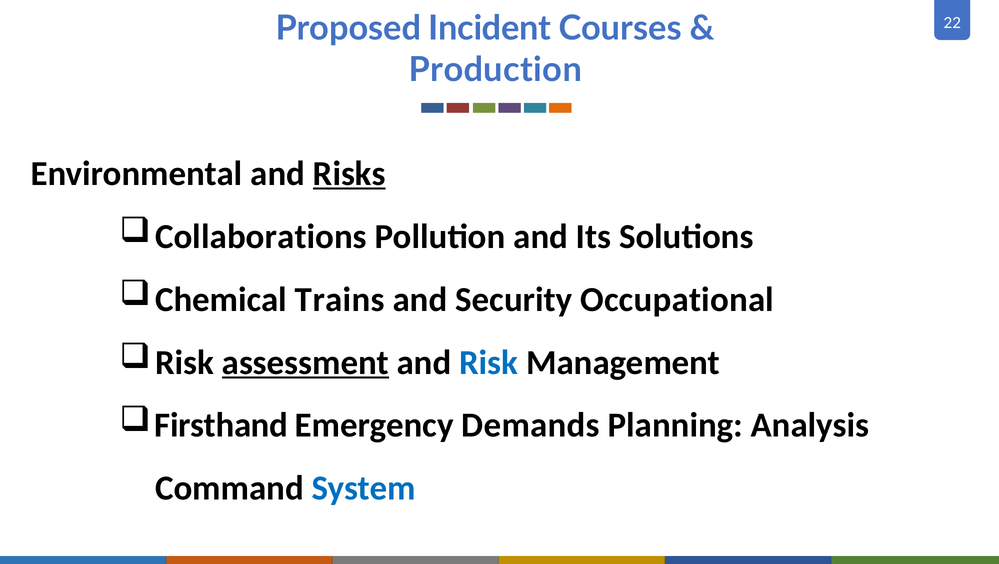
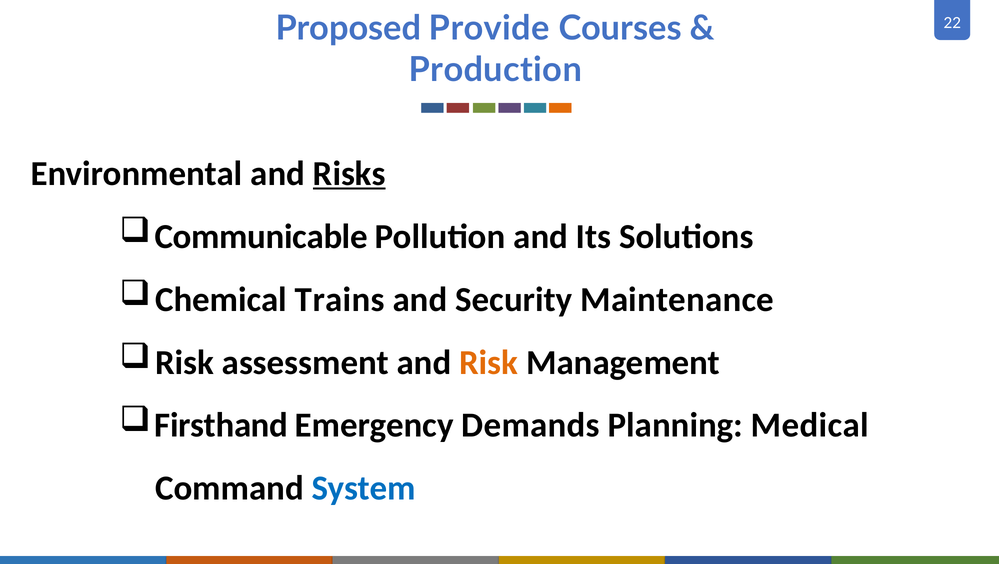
Incident: Incident -> Provide (489, 28)
Collaborations: Collaborations -> Communicable (261, 236)
Occupational: Occupational -> Maintenance (677, 299)
assessment underline: present -> none (305, 362)
Risk colour: blue -> orange (489, 362)
Analysis: Analysis -> Medical (810, 425)
